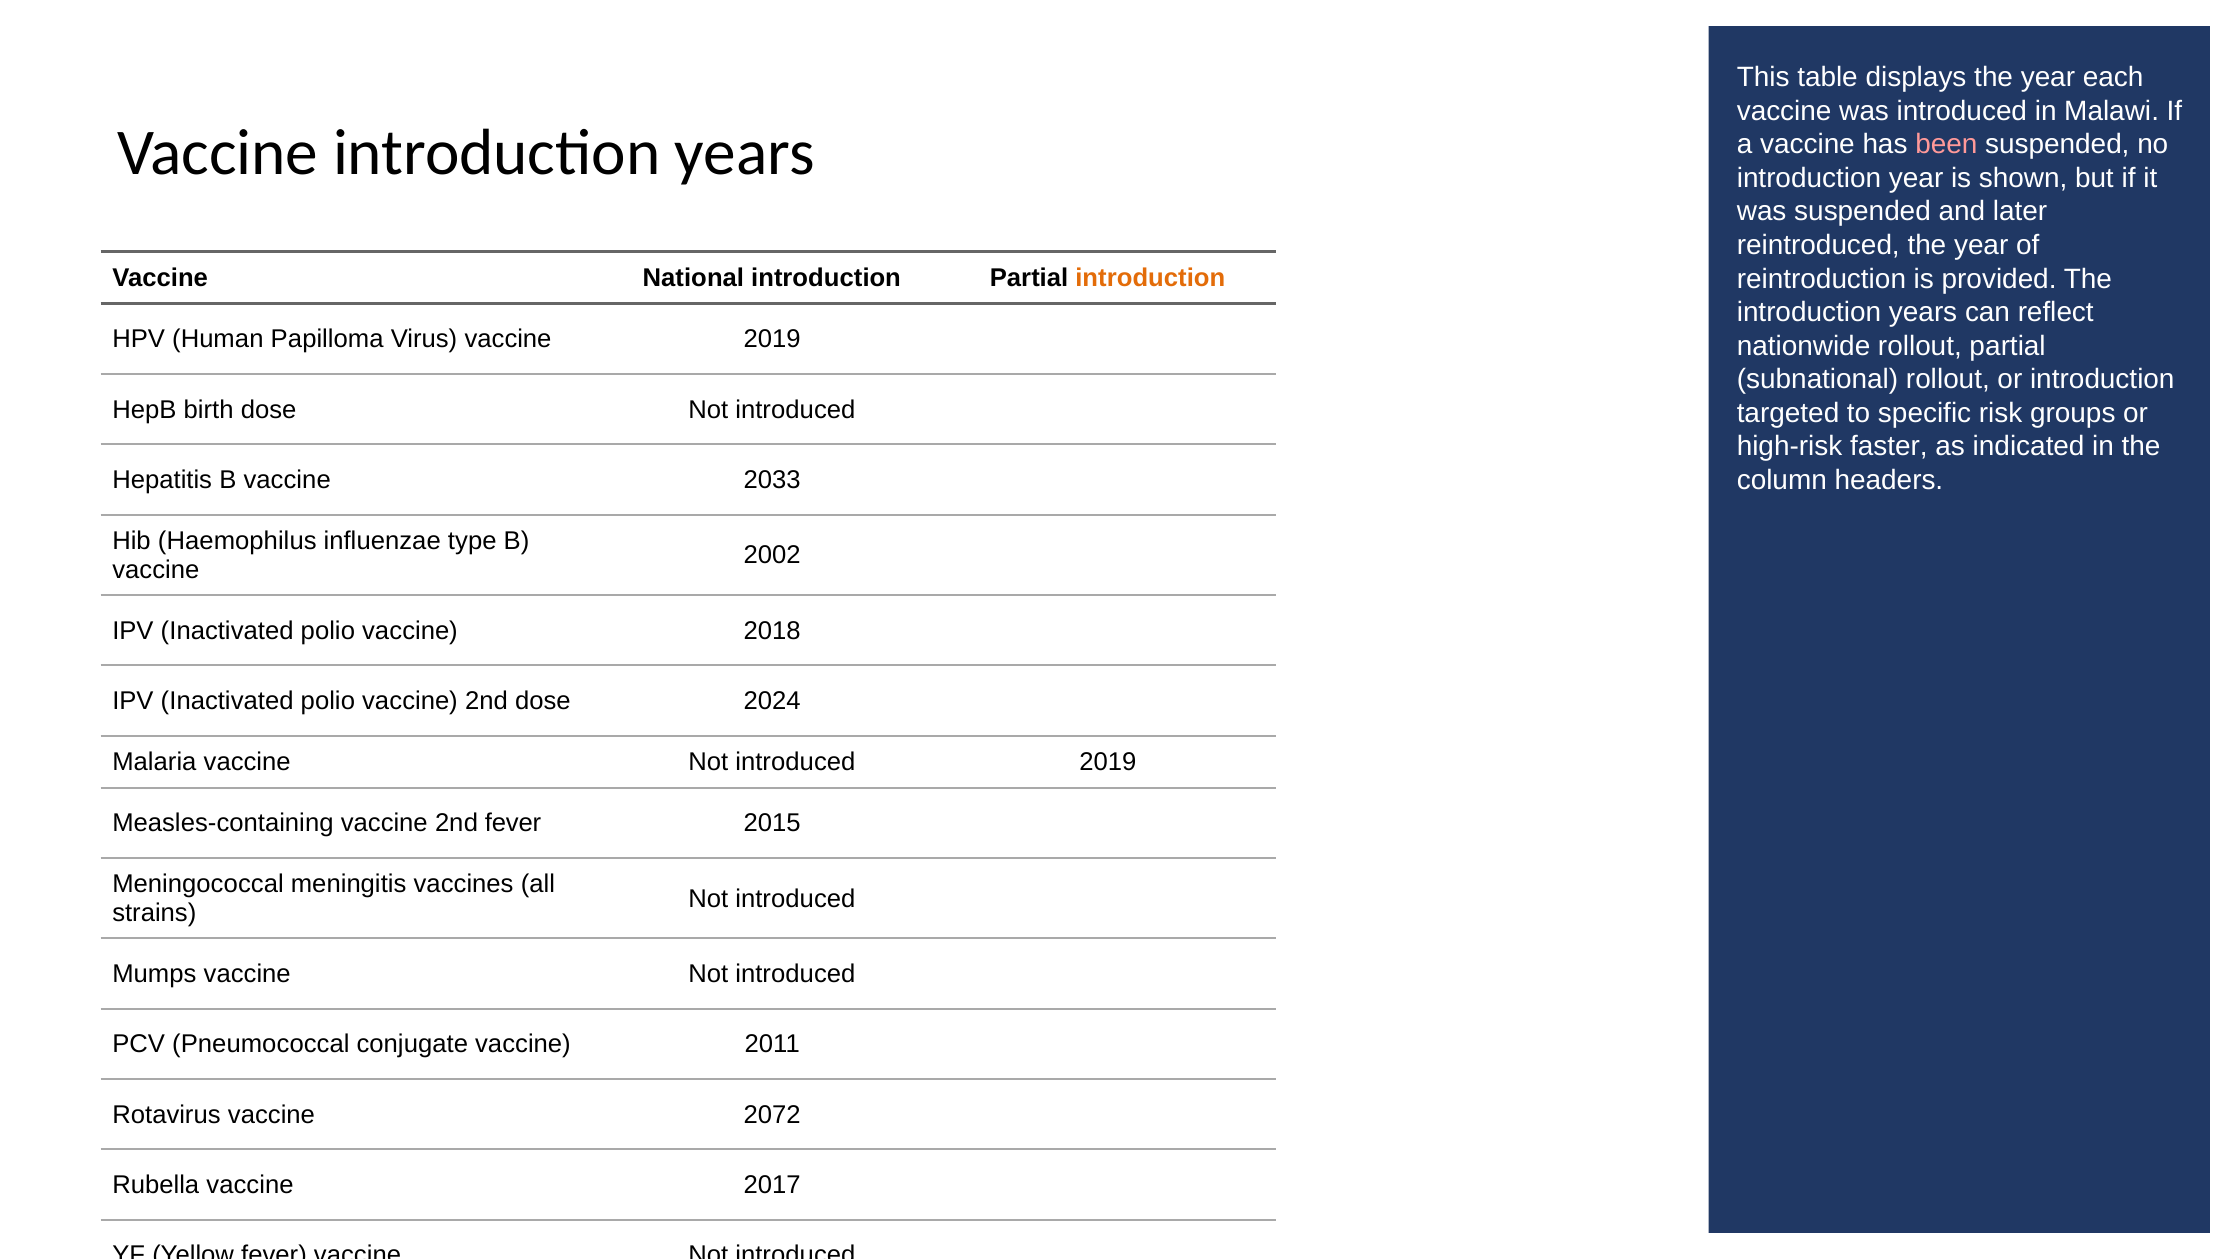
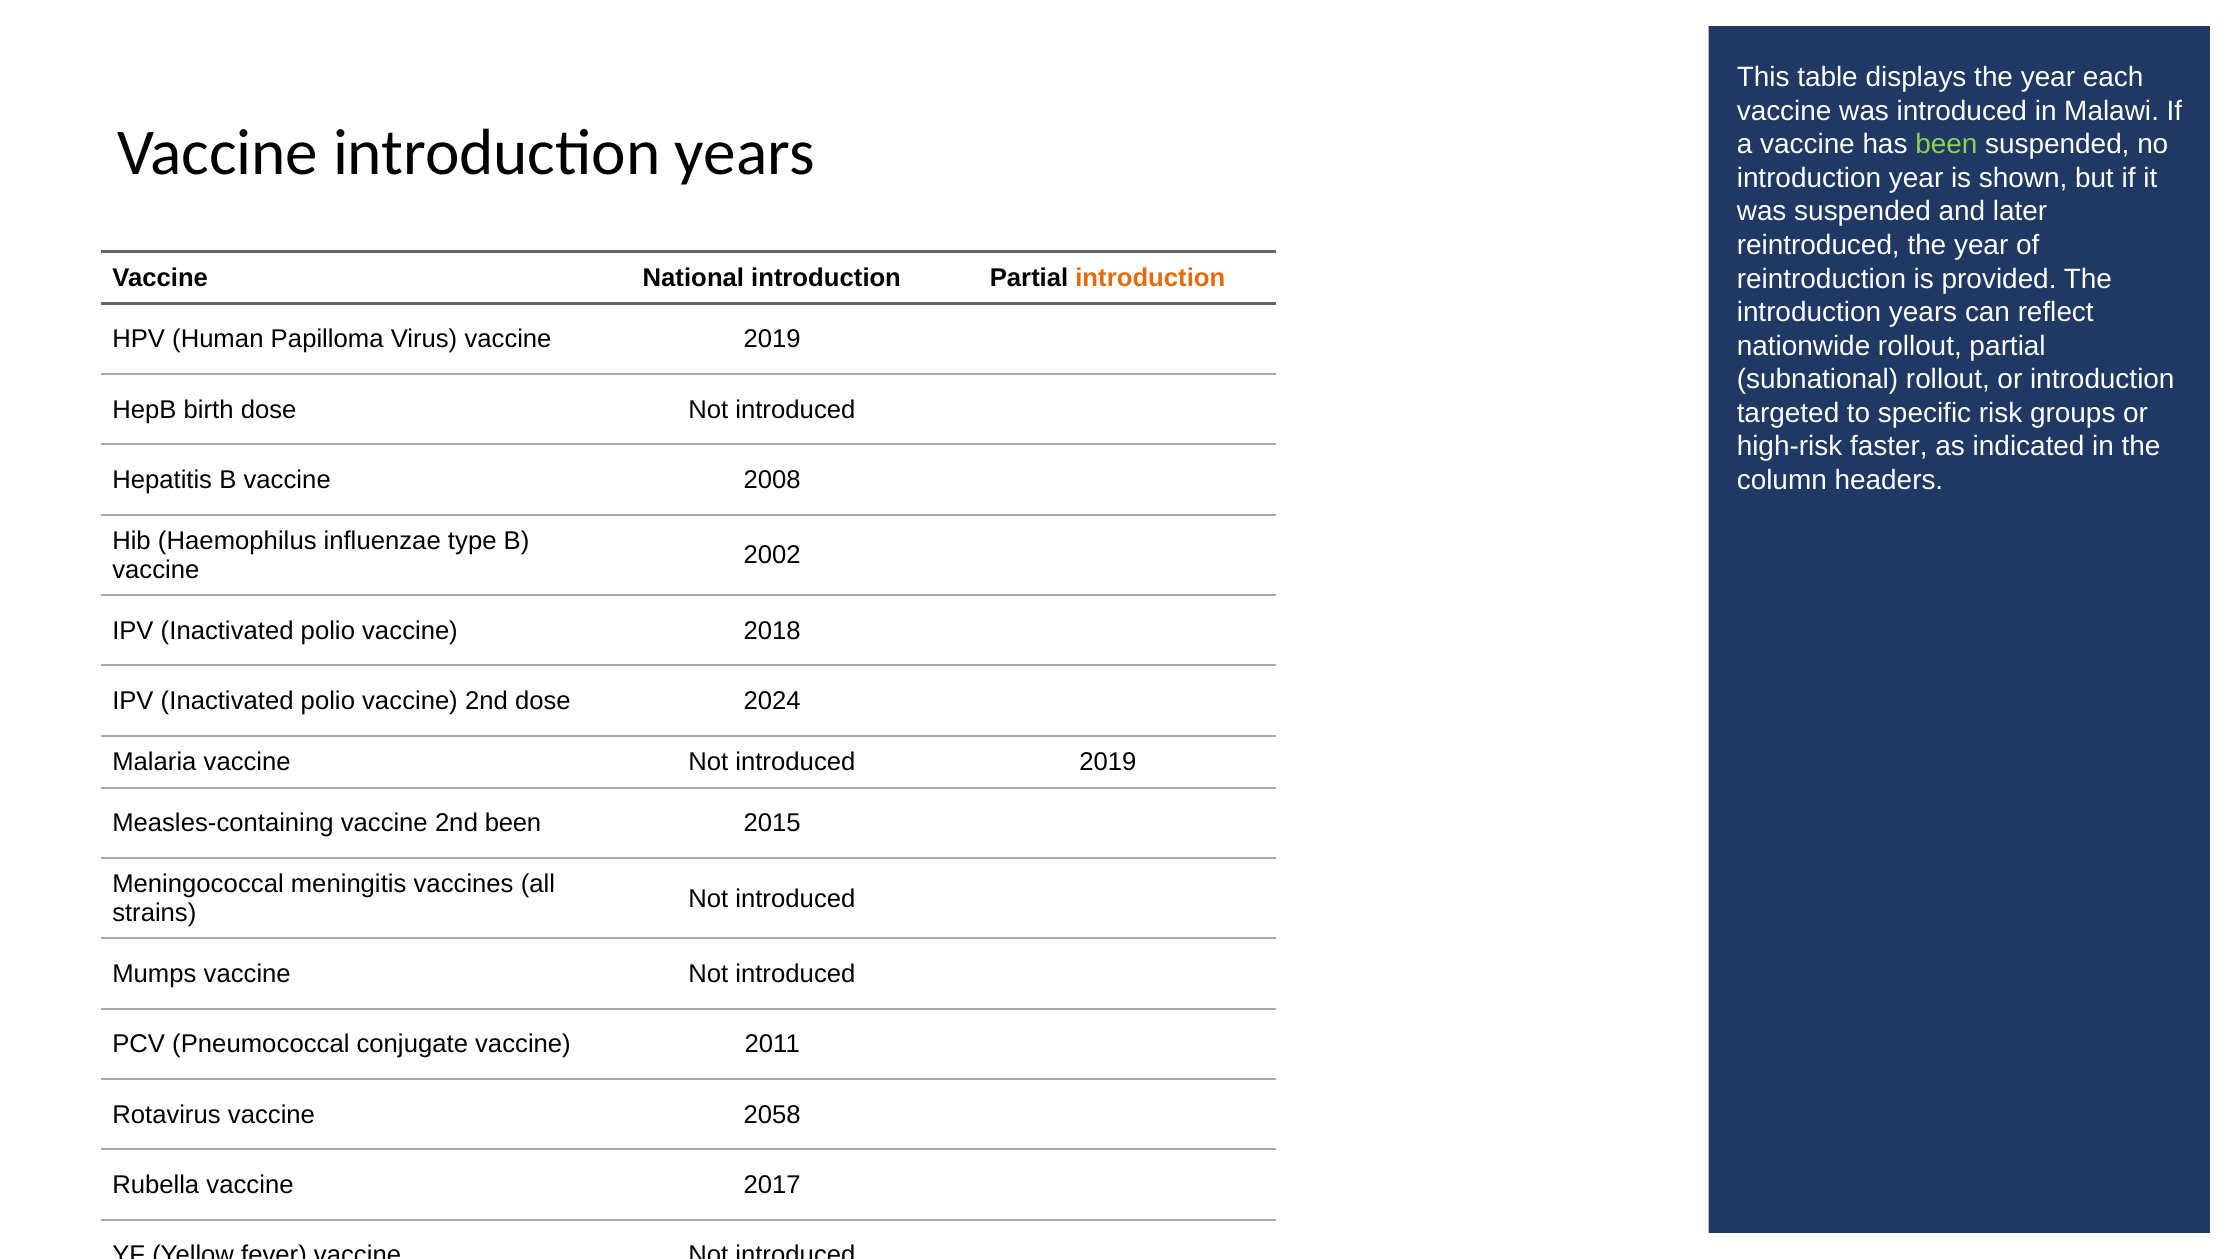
been colour: pink -> light green (1946, 144)
2033: 2033 -> 2008 (772, 480)
2nd fever: fever -> been (513, 823)
2072: 2072 -> 2058 (772, 1114)
